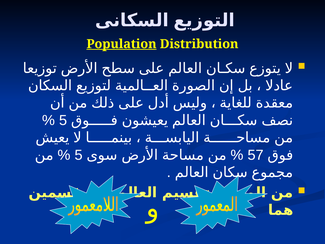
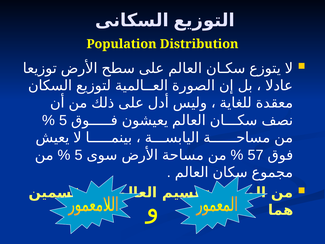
Population underline: present -> none (122, 44)
